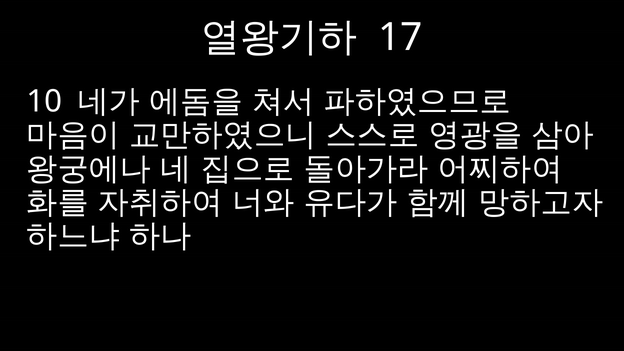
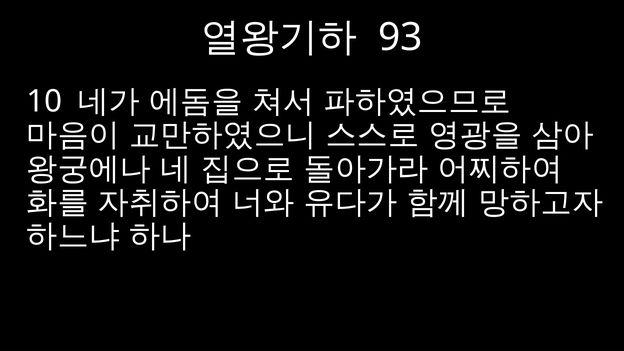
17: 17 -> 93 (400, 38)
